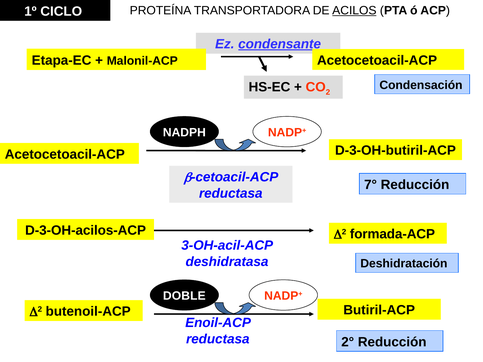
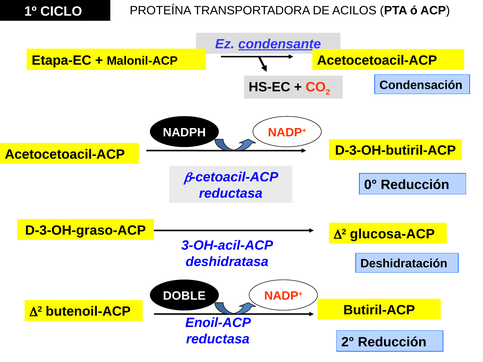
ACILOS underline: present -> none (354, 10)
7°: 7° -> 0° (371, 185)
D-3-OH-acilos-ACP: D-3-OH-acilos-ACP -> D-3-OH-graso-ACP (85, 231)
formada-ACP: formada-ACP -> glucosa-ACP (392, 234)
